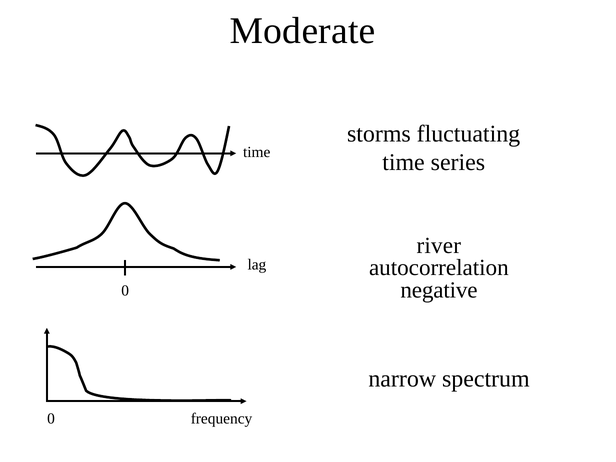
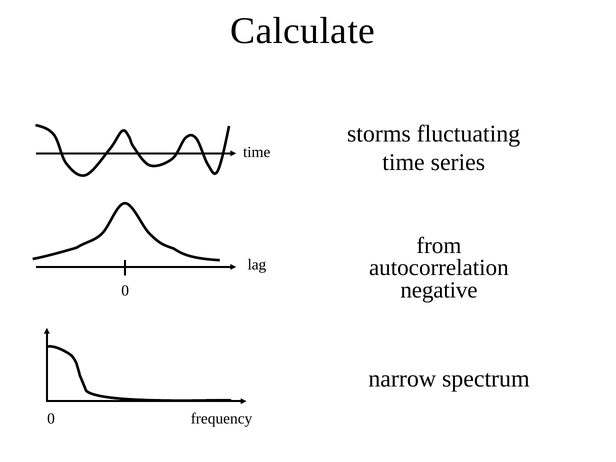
Moderate: Moderate -> Calculate (303, 31)
river: river -> from (439, 246)
